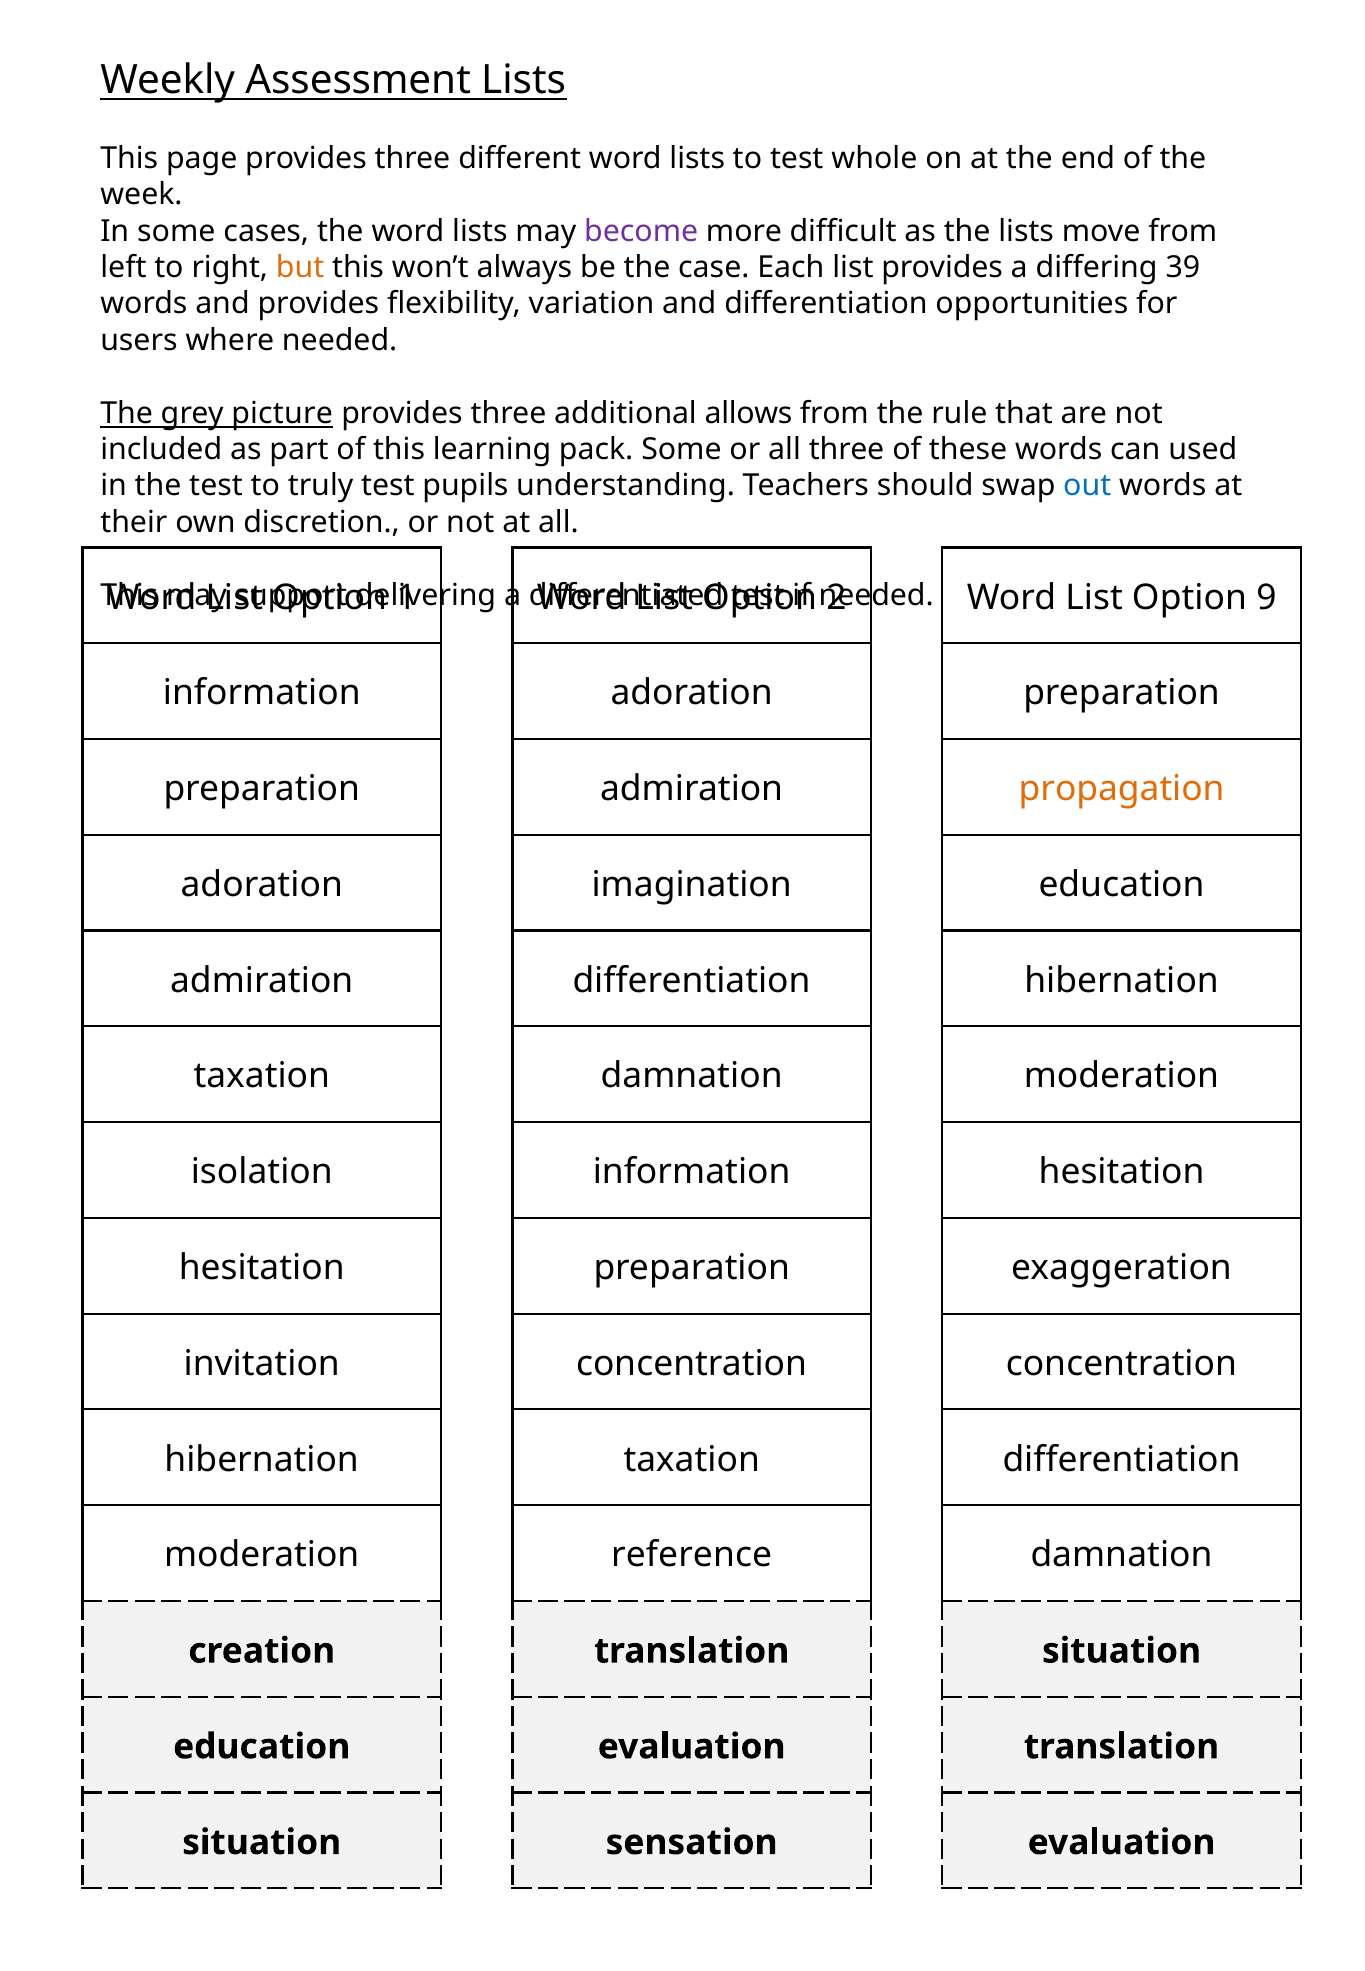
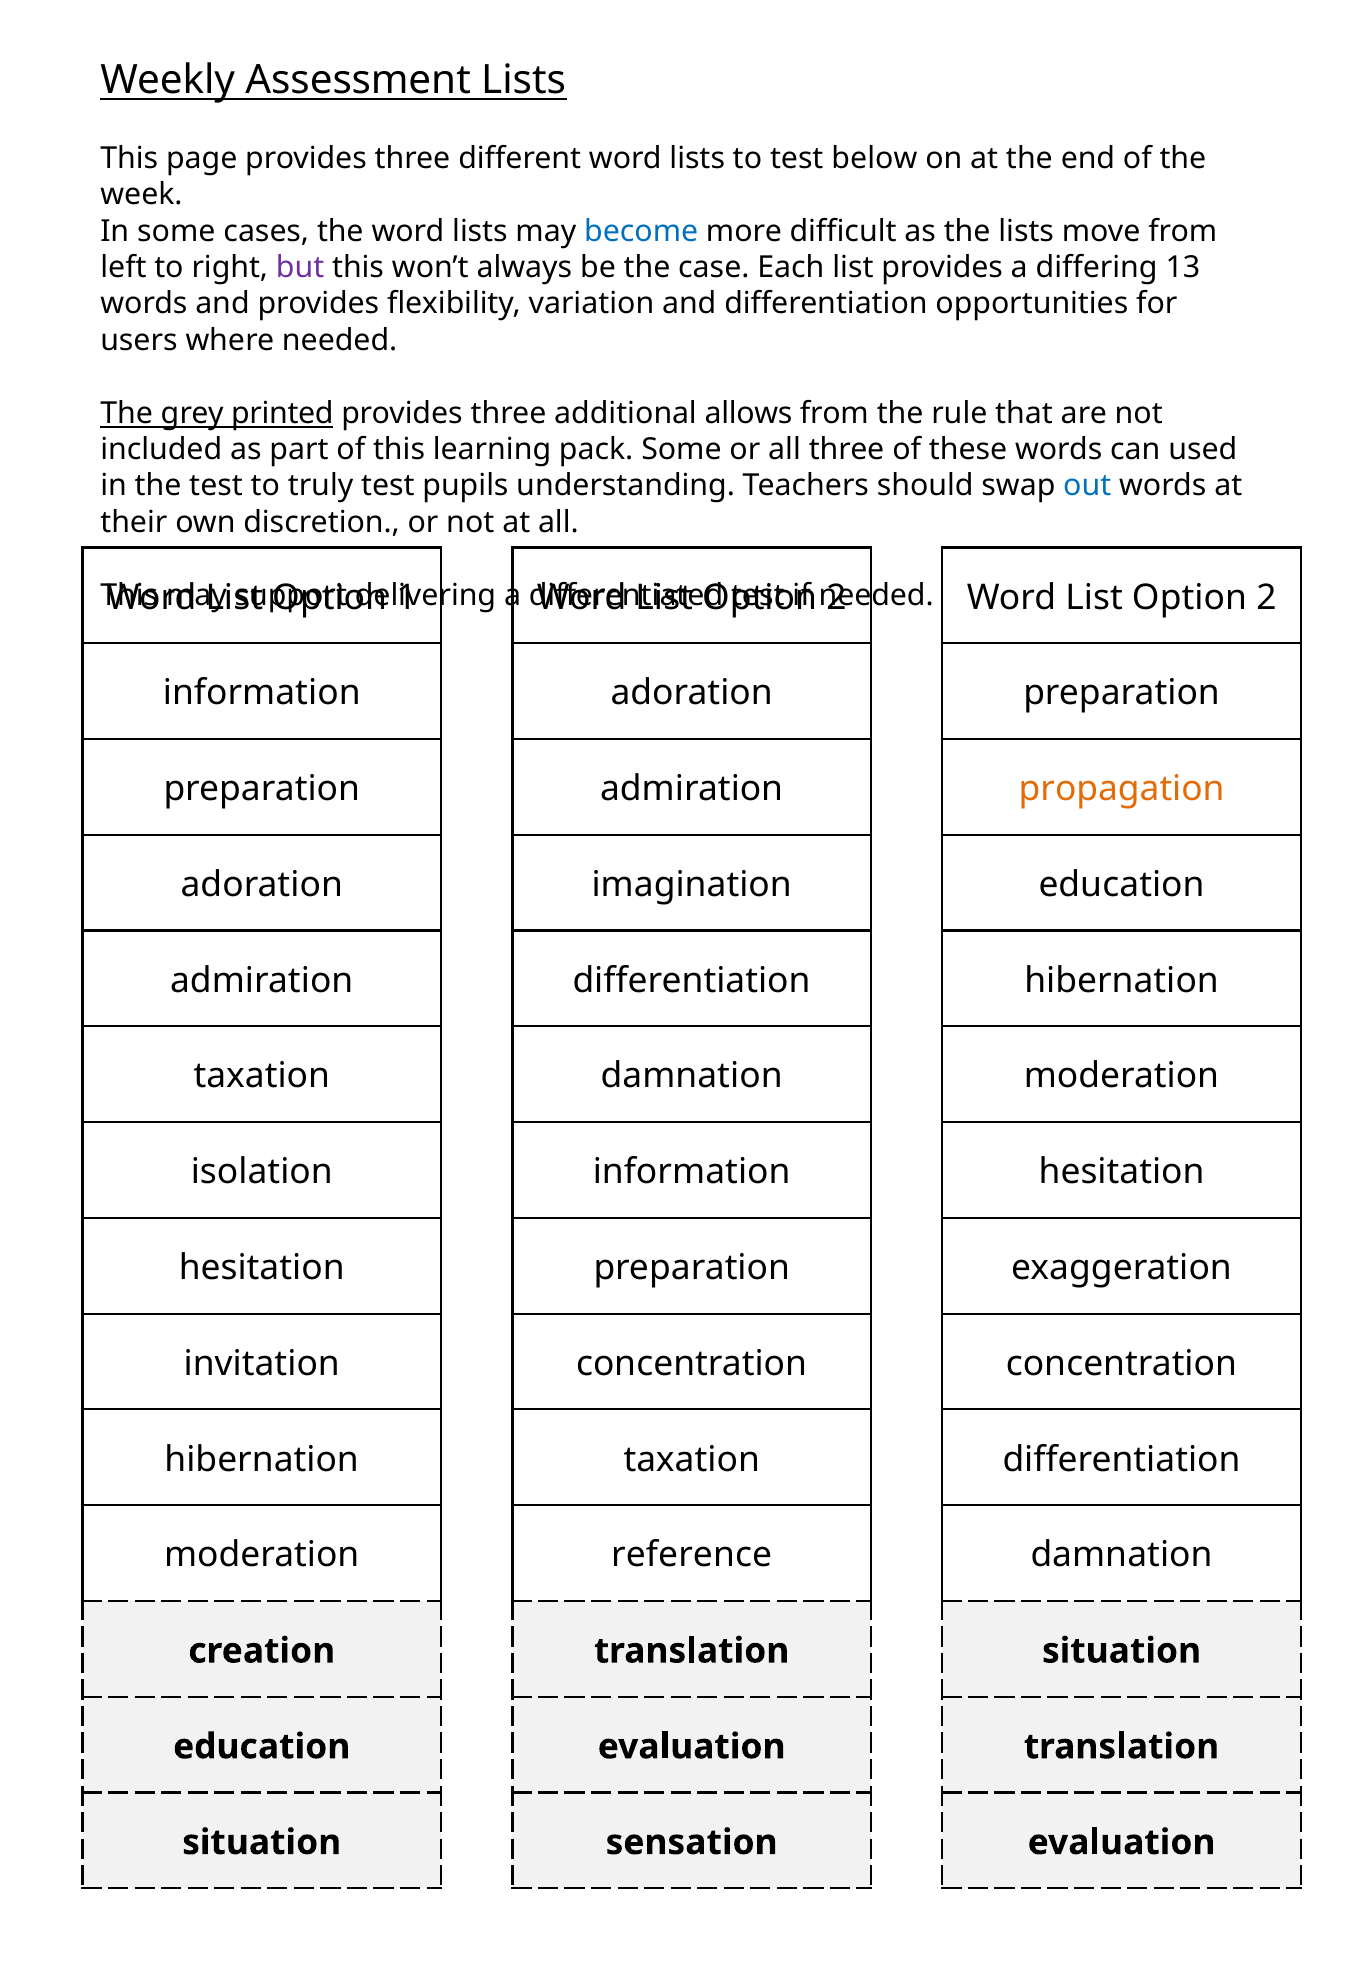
whole: whole -> below (874, 158)
become colour: purple -> blue (641, 231)
but colour: orange -> purple (300, 268)
39: 39 -> 13 (1183, 268)
picture: picture -> printed (282, 413)
9: 9 -> 2 (1266, 598)
